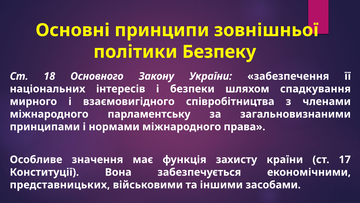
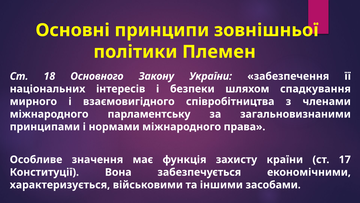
Безпеку: Безпеку -> Племен (219, 52)
представницьких: представницьких -> характеризується (60, 184)
